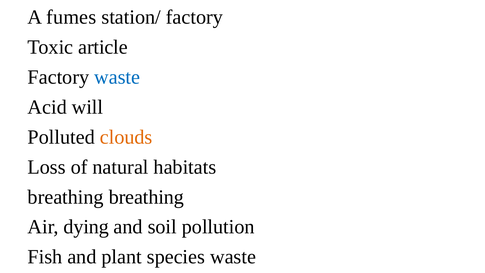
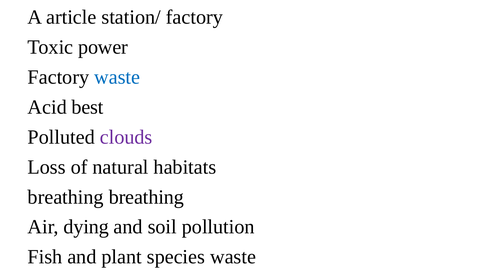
fumes: fumes -> article (71, 17)
article: article -> power (103, 47)
will: will -> best (88, 107)
clouds colour: orange -> purple (126, 137)
